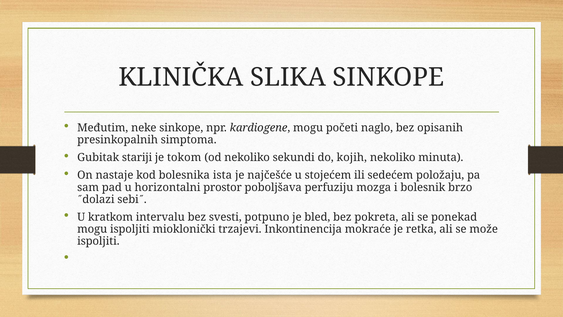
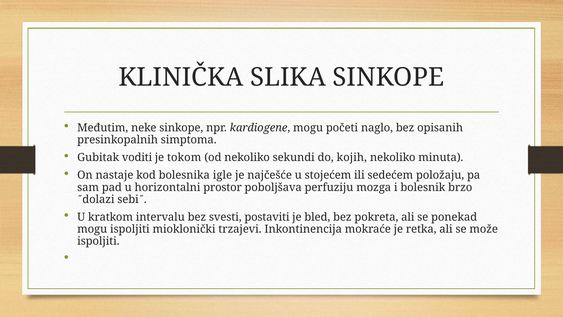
stariji: stariji -> voditi (137, 157)
ista: ista -> igle (222, 175)
potpuno: potpuno -> postaviti (267, 217)
